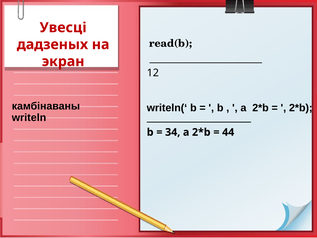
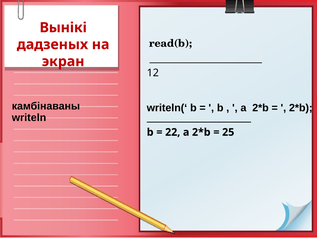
Увесці: Увесці -> Вынікі (63, 28)
34: 34 -> 22 (173, 132)
44: 44 -> 25 (228, 132)
